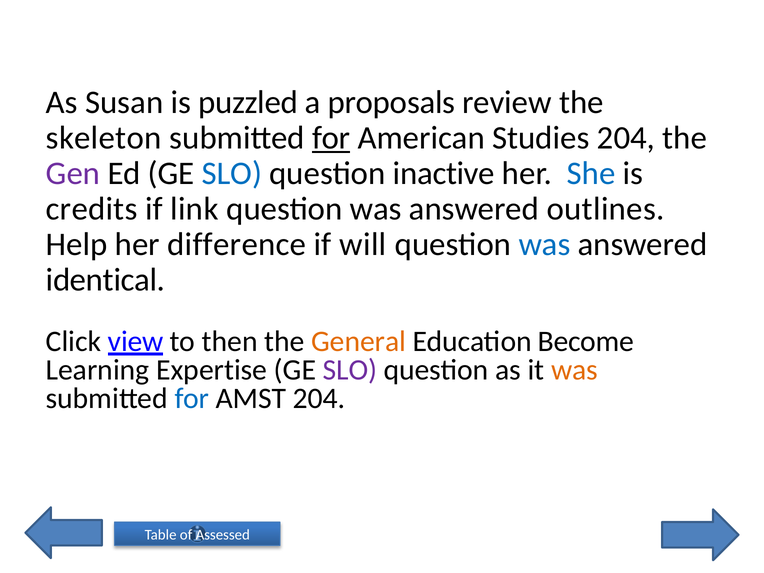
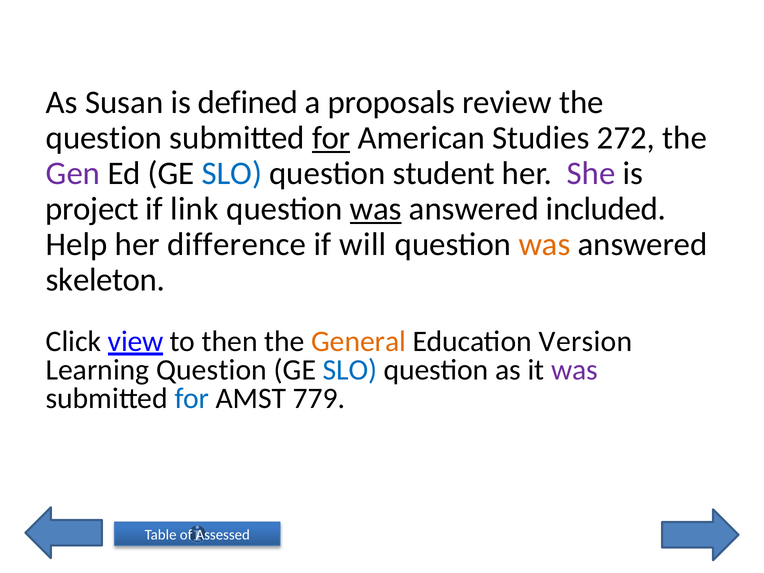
puzzled: puzzled -> defined (248, 102)
skeleton: skeleton -> question (104, 138)
Studies 204: 204 -> 272 (626, 138)
inactive: inactive -> student (444, 173)
She colour: blue -> purple (591, 173)
credits: credits -> project (92, 209)
was underline: none -> present (376, 209)
outlines: outlines -> included (606, 209)
was colour: blue -> orange (544, 244)
identical: identical -> skeleton (106, 280)
Become: Become -> Version (586, 341)
Learning Expertise: Expertise -> Question (212, 370)
SLO colour: purple -> blue (350, 370)
was colour: orange -> purple (575, 370)
AMST 204: 204 -> 779 (319, 398)
